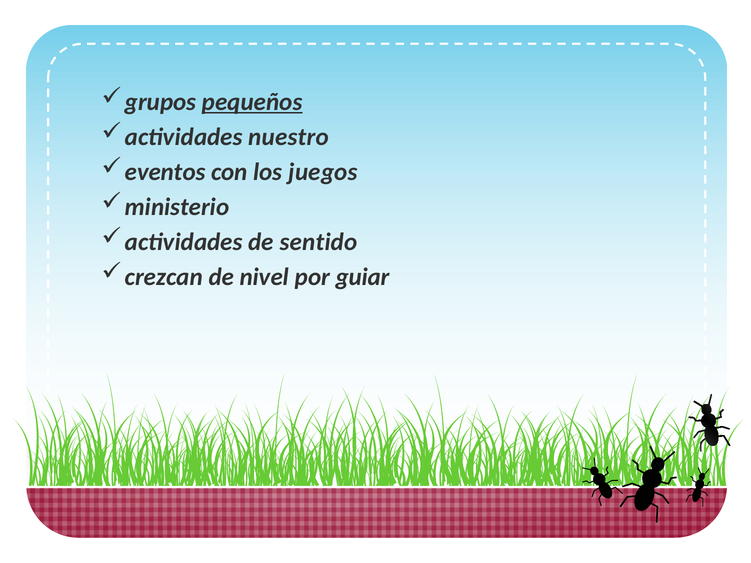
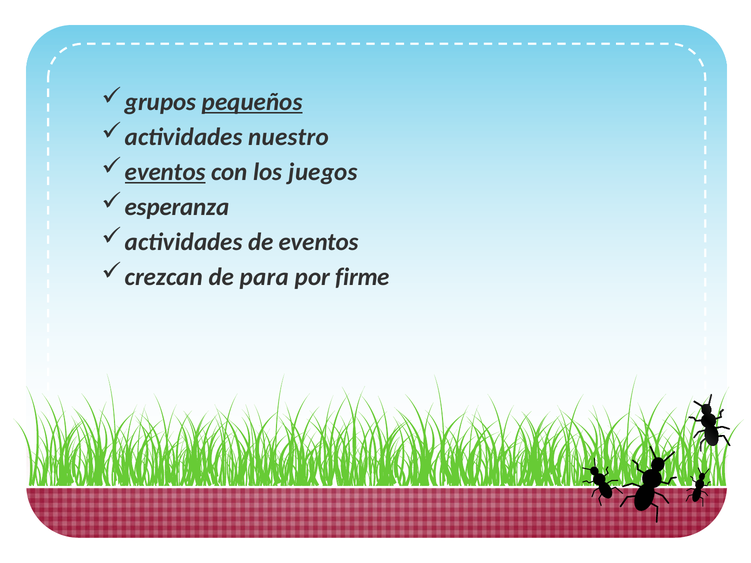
eventos underline: none -> present (165, 172)
ministerio: ministerio -> esperanza (177, 207)
de sentido: sentido -> eventos (319, 242)
nivel: nivel -> para (264, 277)
guiar: guiar -> firme (363, 277)
